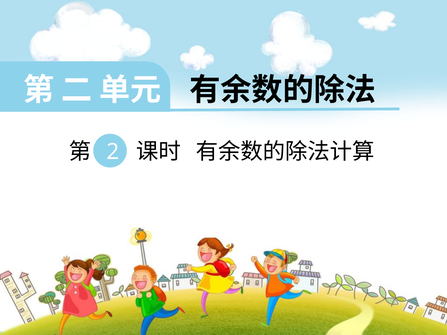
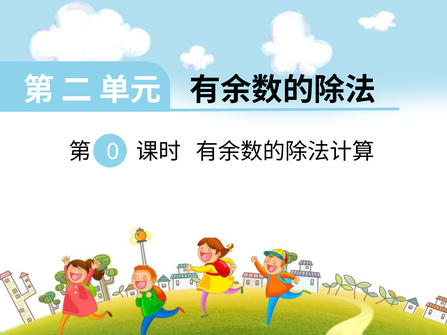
2: 2 -> 0 (113, 152)
